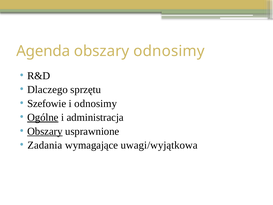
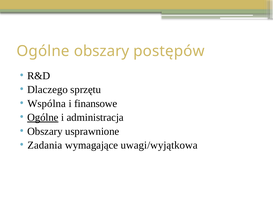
Agenda: Agenda -> Ogólne (43, 51)
obszary odnosimy: odnosimy -> postępów (169, 51)
Szefowie: Szefowie -> Wspólna (47, 103)
i odnosimy: odnosimy -> finansowe (96, 103)
Obszary underline: present -> none (45, 131)
